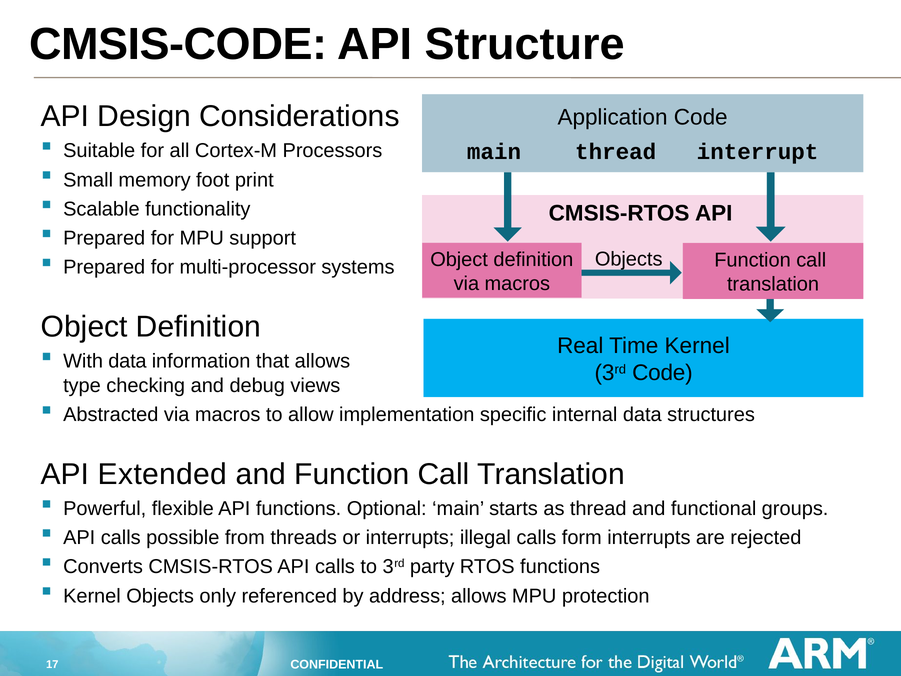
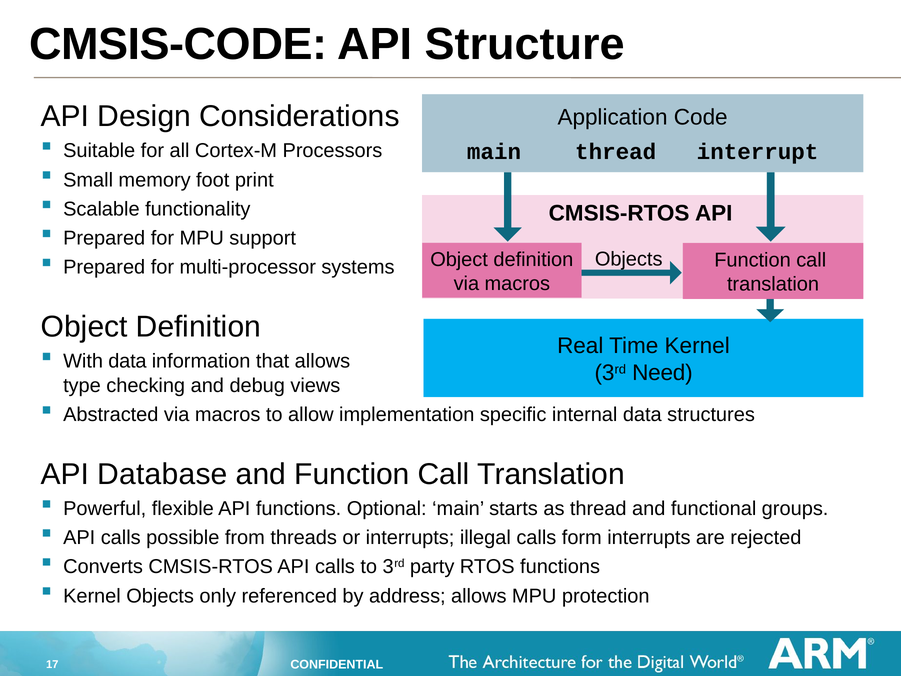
3rd Code: Code -> Need (662, 373)
Extended: Extended -> Database (162, 474)
